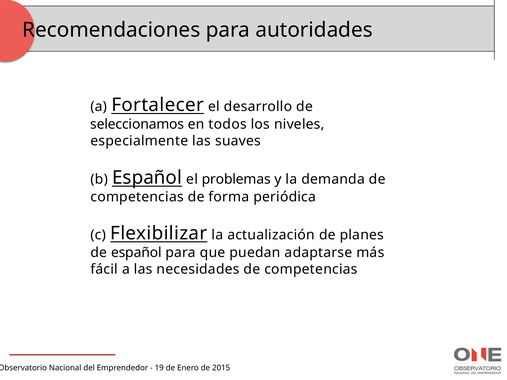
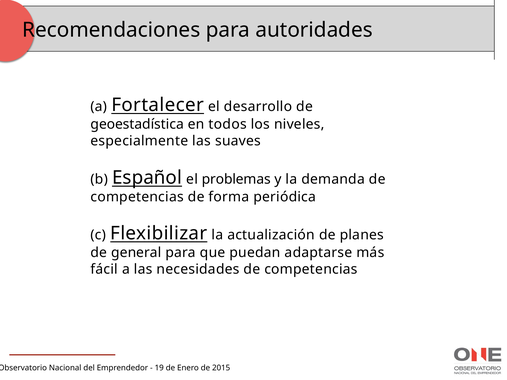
seleccionamos: seleccionamos -> geoestadística (137, 124)
de español: español -> general (136, 253)
